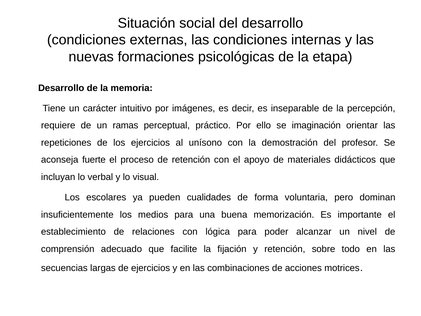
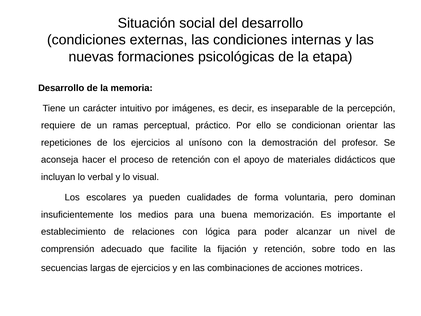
imaginación: imaginación -> condicionan (316, 125)
fuerte: fuerte -> hacer (94, 160)
